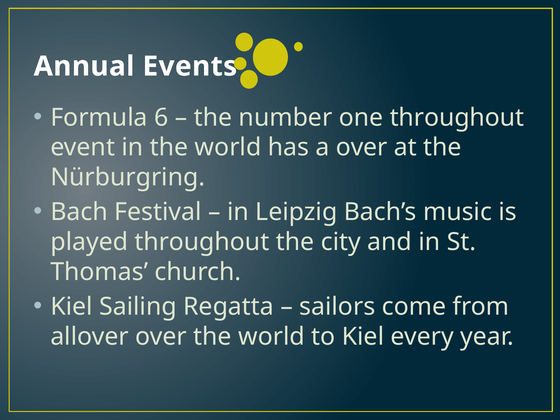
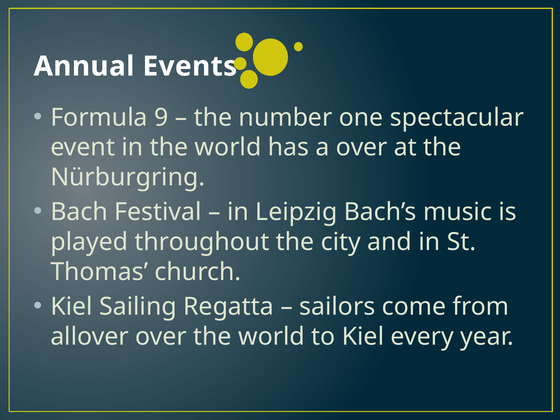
6: 6 -> 9 (161, 117)
one throughout: throughout -> spectacular (457, 117)
